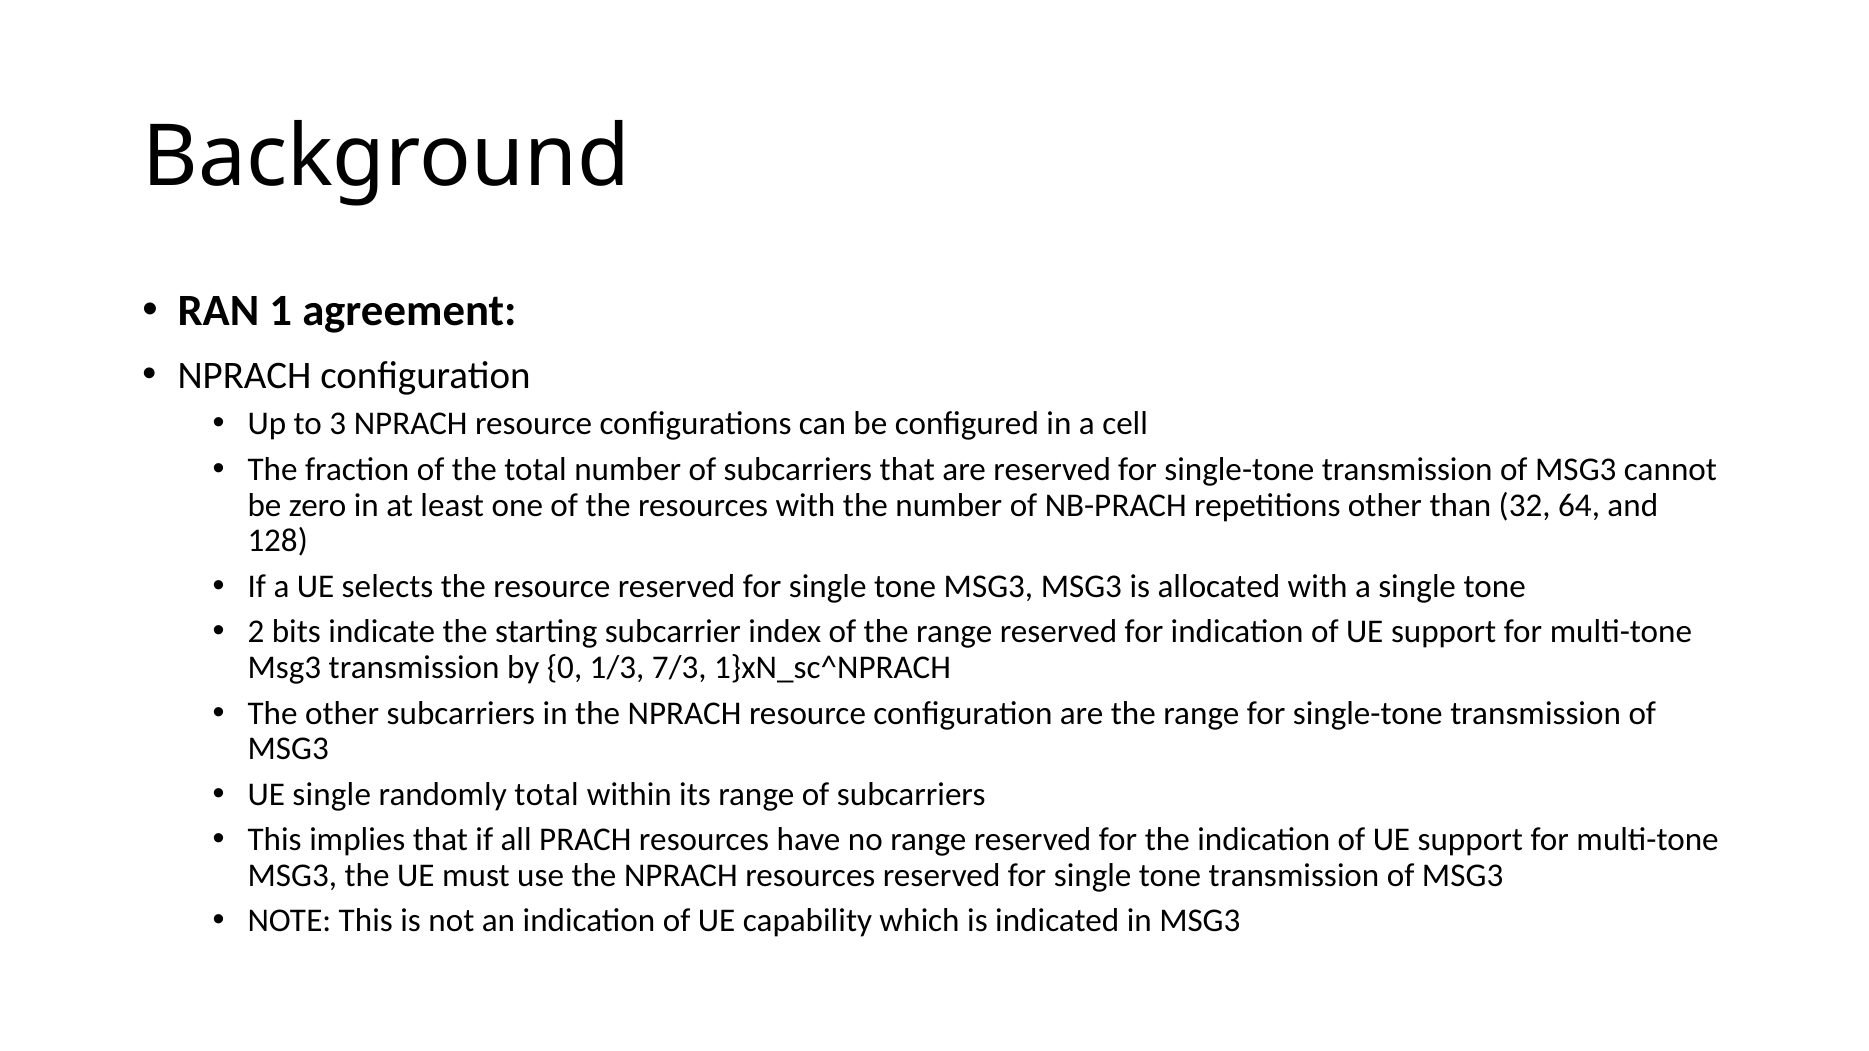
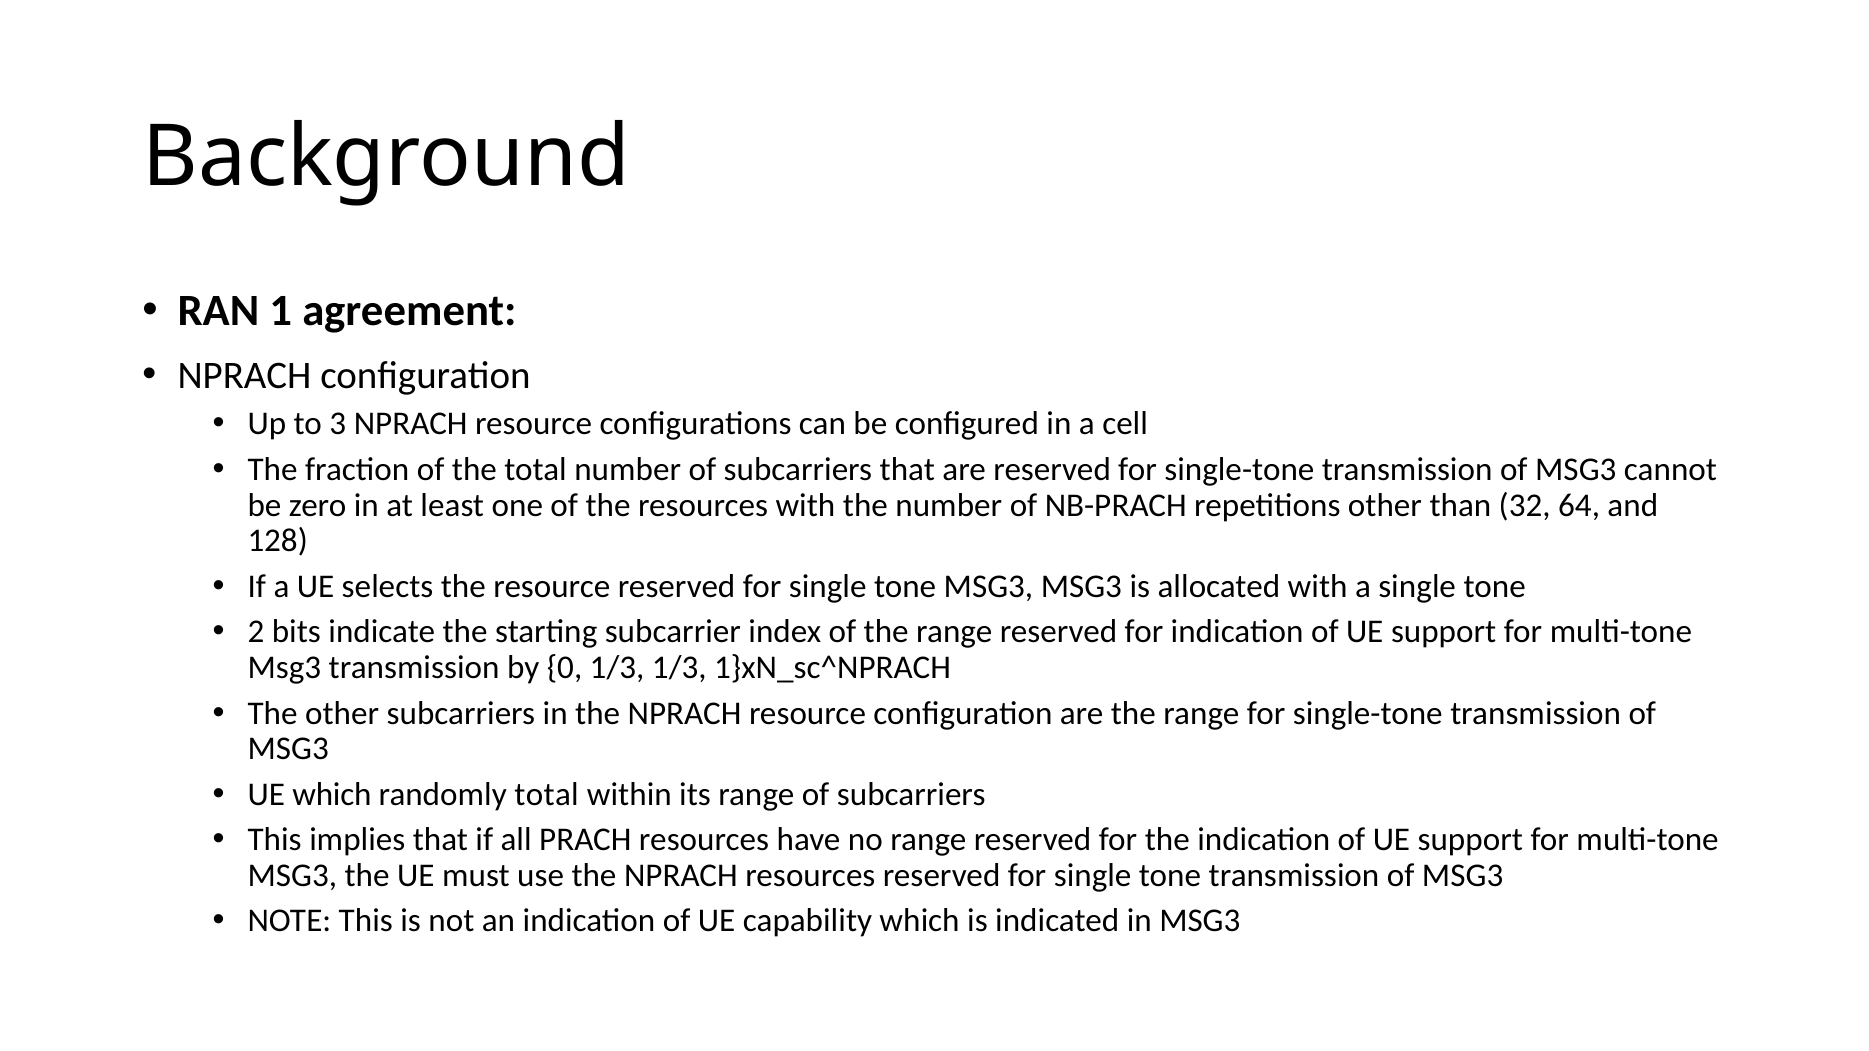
1/3 7/3: 7/3 -> 1/3 (679, 668)
UE single: single -> which (332, 795)
